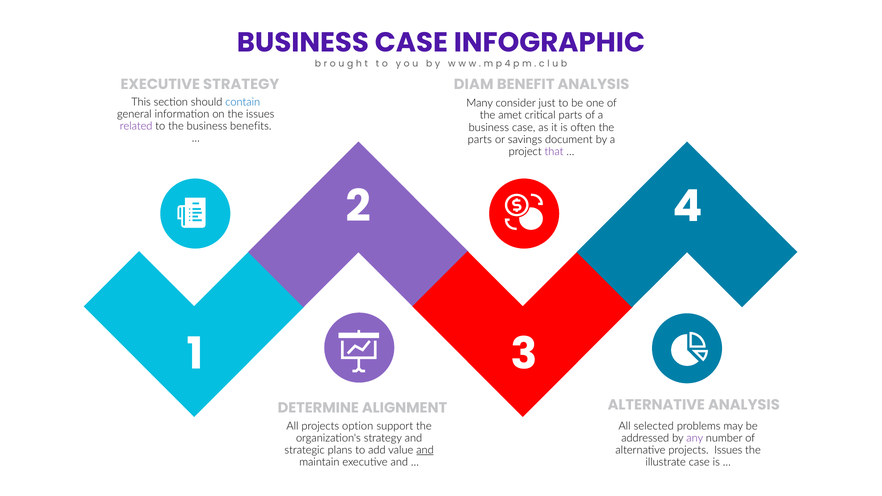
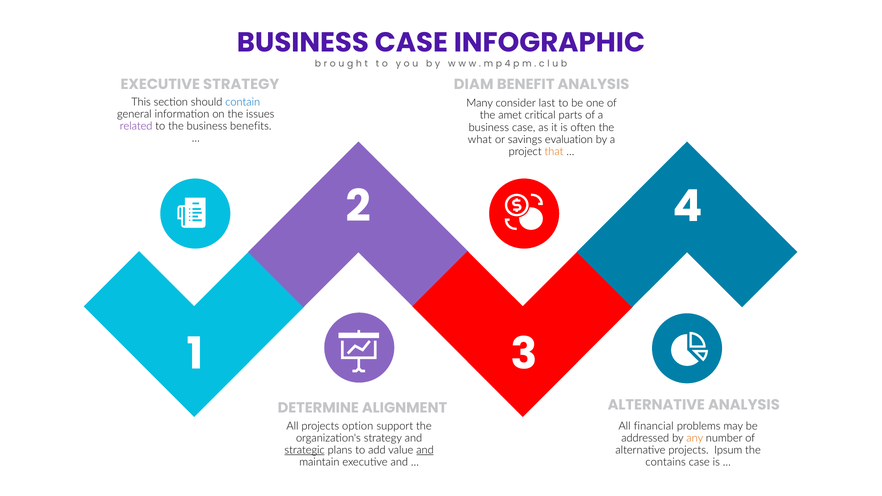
just: just -> last (547, 103)
parts: parts -> what (480, 139)
document: document -> evaluation (569, 139)
that colour: purple -> orange (554, 152)
selected: selected -> financial (654, 426)
any colour: purple -> orange (695, 438)
strategic underline: none -> present (305, 450)
projects Issues: Issues -> Ipsum (728, 450)
illustrate: illustrate -> contains (666, 462)
